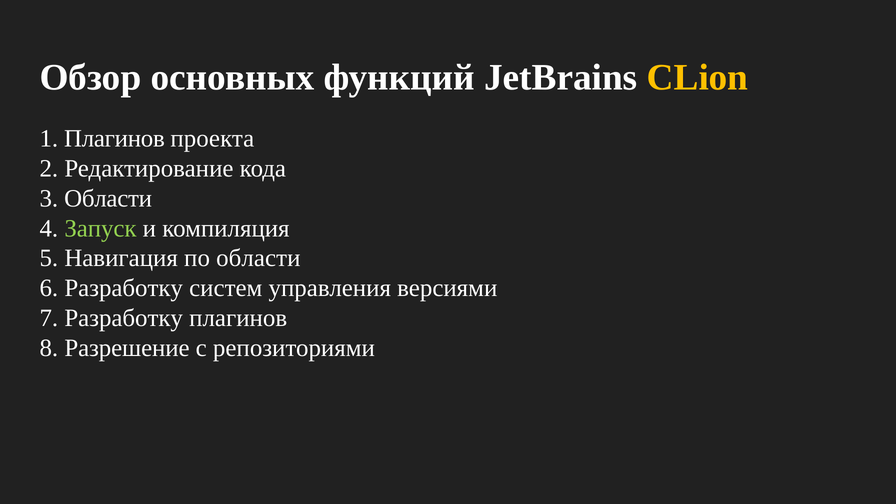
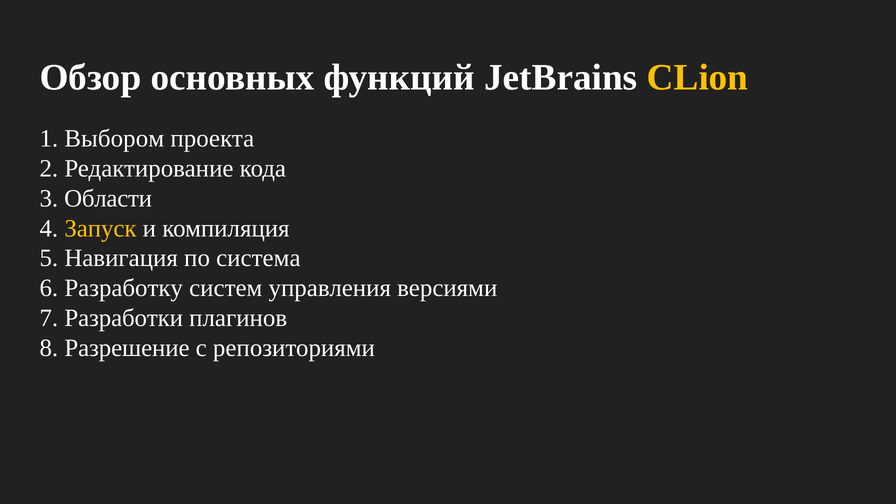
1 Плагинов: Плагинов -> Выбором (114, 139)
Запуск colour: light green -> yellow (100, 228)
по области: области -> система (258, 258)
7 Разработку: Разработку -> Разработки (124, 318)
